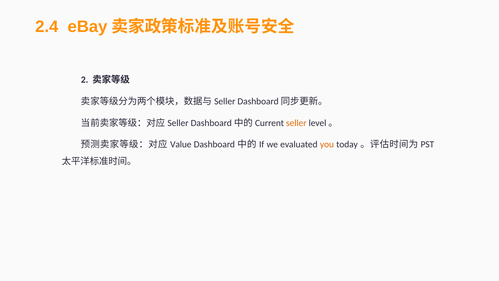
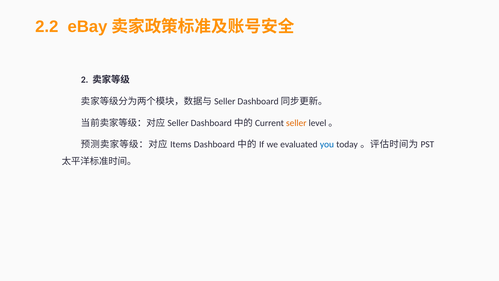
2.4: 2.4 -> 2.2 (47, 27)
Value: Value -> Items (181, 144)
you colour: orange -> blue (327, 144)
